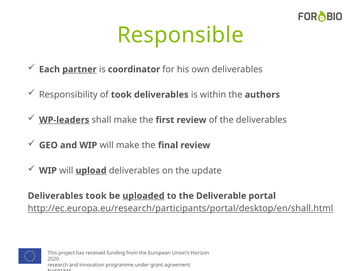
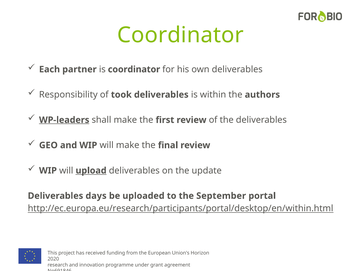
Responsible: Responsible -> Coordinator (180, 35)
partner underline: present -> none (79, 69)
Deliverables took: took -> days (96, 196)
uploaded underline: present -> none (143, 196)
Deliverable: Deliverable -> September (221, 196)
http://ec.europa.eu/research/participants/portal/desktop/en/shall.html: http://ec.europa.eu/research/participants/portal/desktop/en/shall.html -> http://ec.europa.eu/research/participants/portal/desktop/en/within.html (181, 208)
